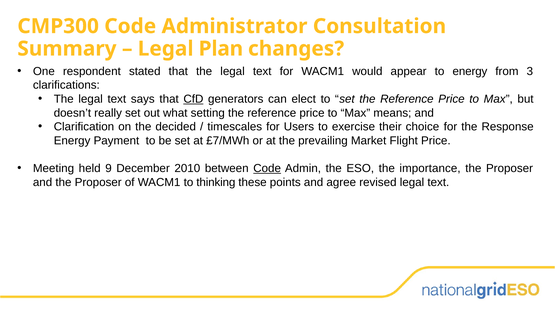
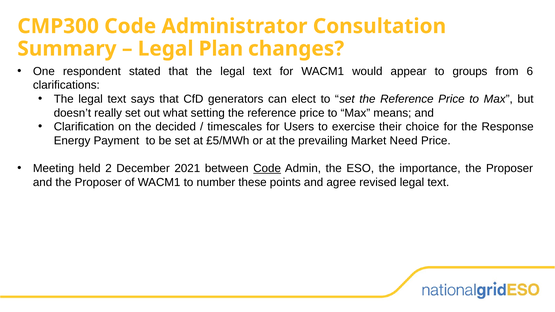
to energy: energy -> groups (470, 71)
3: 3 -> 6 (530, 71)
CfD underline: present -> none (193, 99)
£7/MWh: £7/MWh -> £5/MWh (228, 141)
Flight: Flight -> Need (404, 141)
9: 9 -> 2 (109, 168)
2010: 2010 -> 2021 (187, 168)
thinking: thinking -> number (216, 182)
